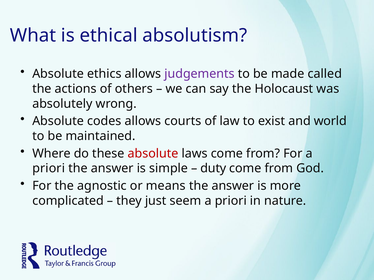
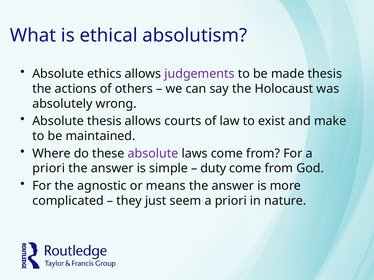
made called: called -> thesis (325, 74)
Absolute codes: codes -> thesis (104, 121)
world: world -> make (330, 121)
absolute colour: red -> purple (153, 154)
